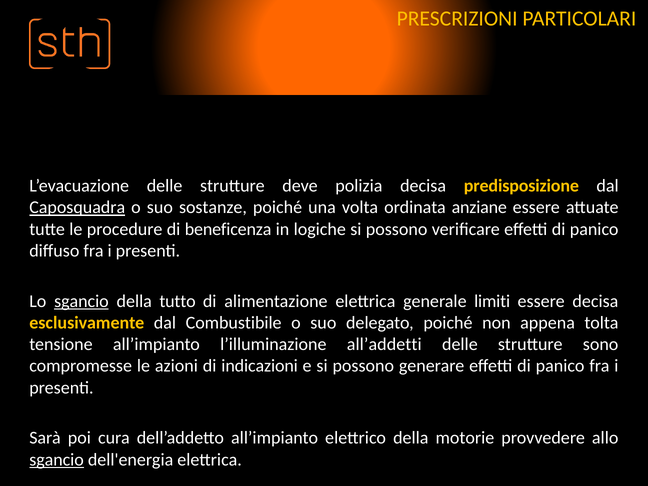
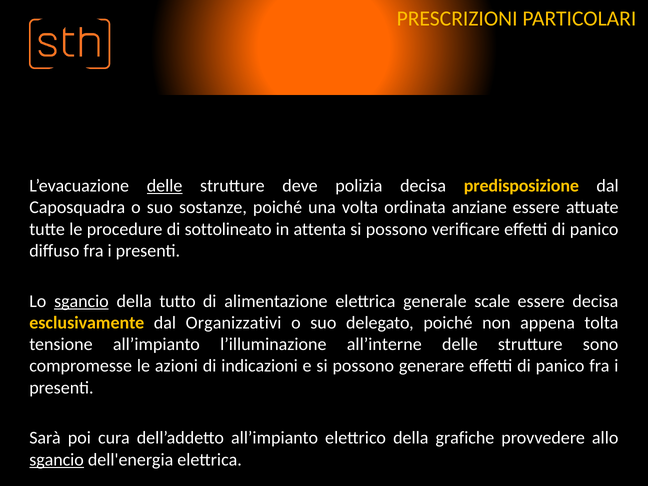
delle underline: none -> present (165, 186)
Caposquadra underline: present -> none (77, 208)
beneficenza: beneficenza -> sottolineato (228, 229)
logiche: logiche -> attenta (320, 229)
limiti: limiti -> scale (492, 301)
Combustibile: Combustibile -> Organizzativi (234, 323)
all’addetti: all’addetti -> all’interne (384, 344)
motorie: motorie -> grafiche (465, 438)
